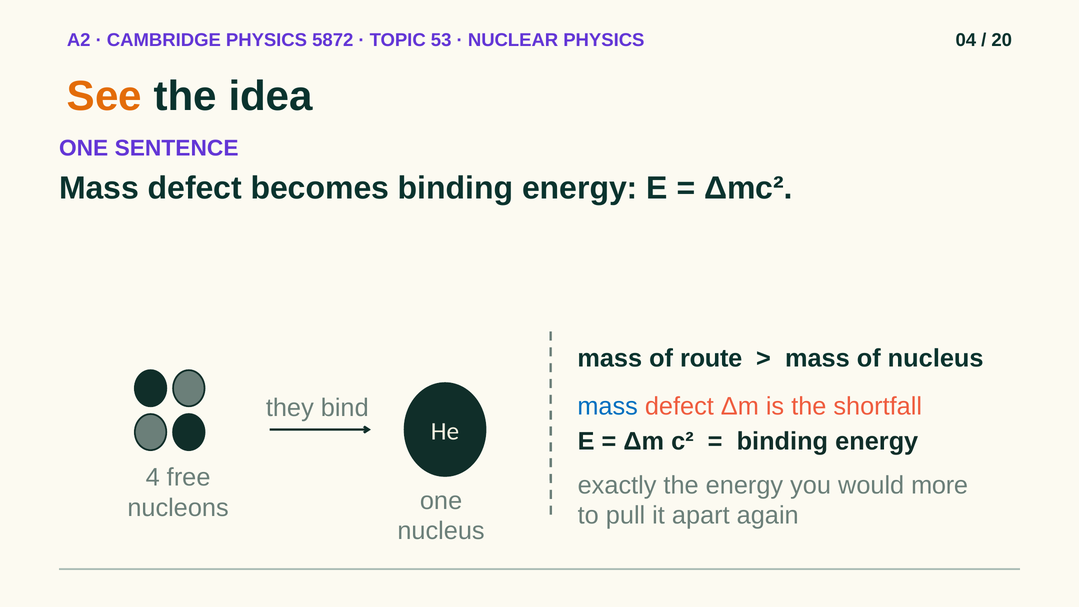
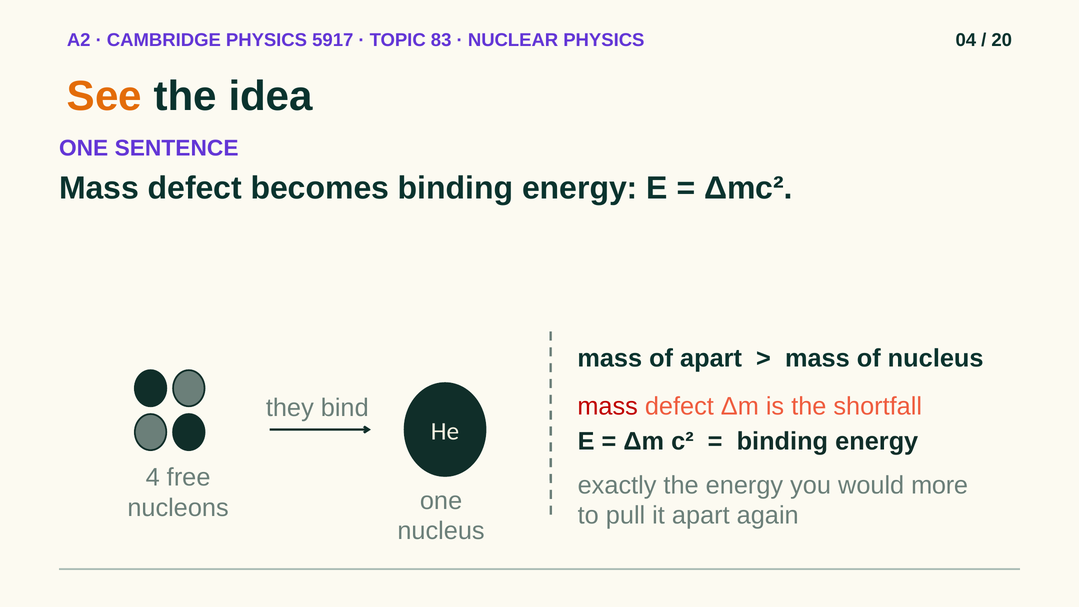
5872: 5872 -> 5917 (333, 40)
53: 53 -> 83 (441, 40)
of route: route -> apart (711, 358)
mass colour: blue -> red (608, 406)
